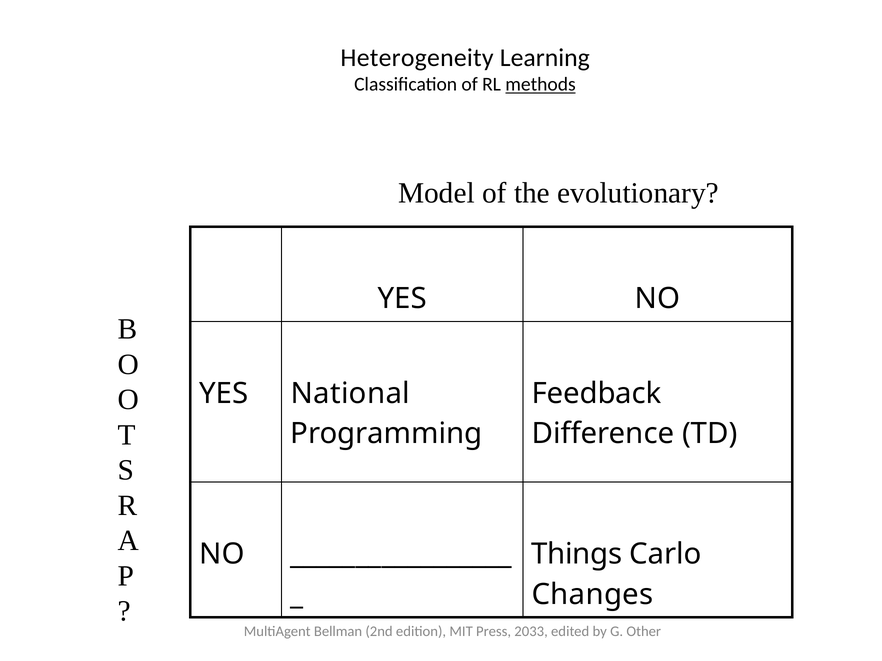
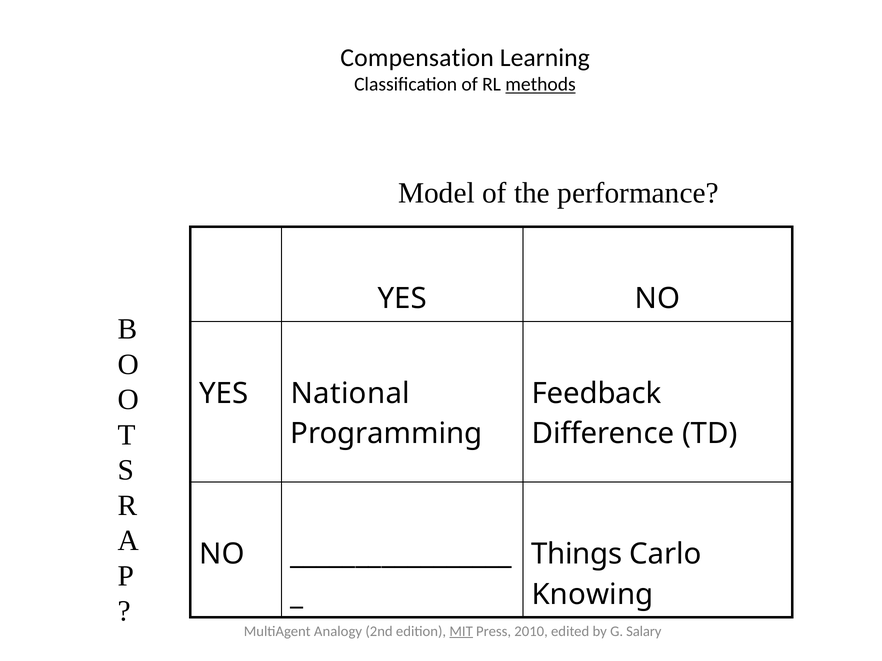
Heterogeneity: Heterogeneity -> Compensation (417, 58)
evolutionary: evolutionary -> performance (638, 193)
Changes: Changes -> Knowing (593, 595)
Bellman: Bellman -> Analogy (338, 632)
MIT underline: none -> present (461, 632)
2033: 2033 -> 2010 (531, 632)
Other: Other -> Salary (644, 632)
